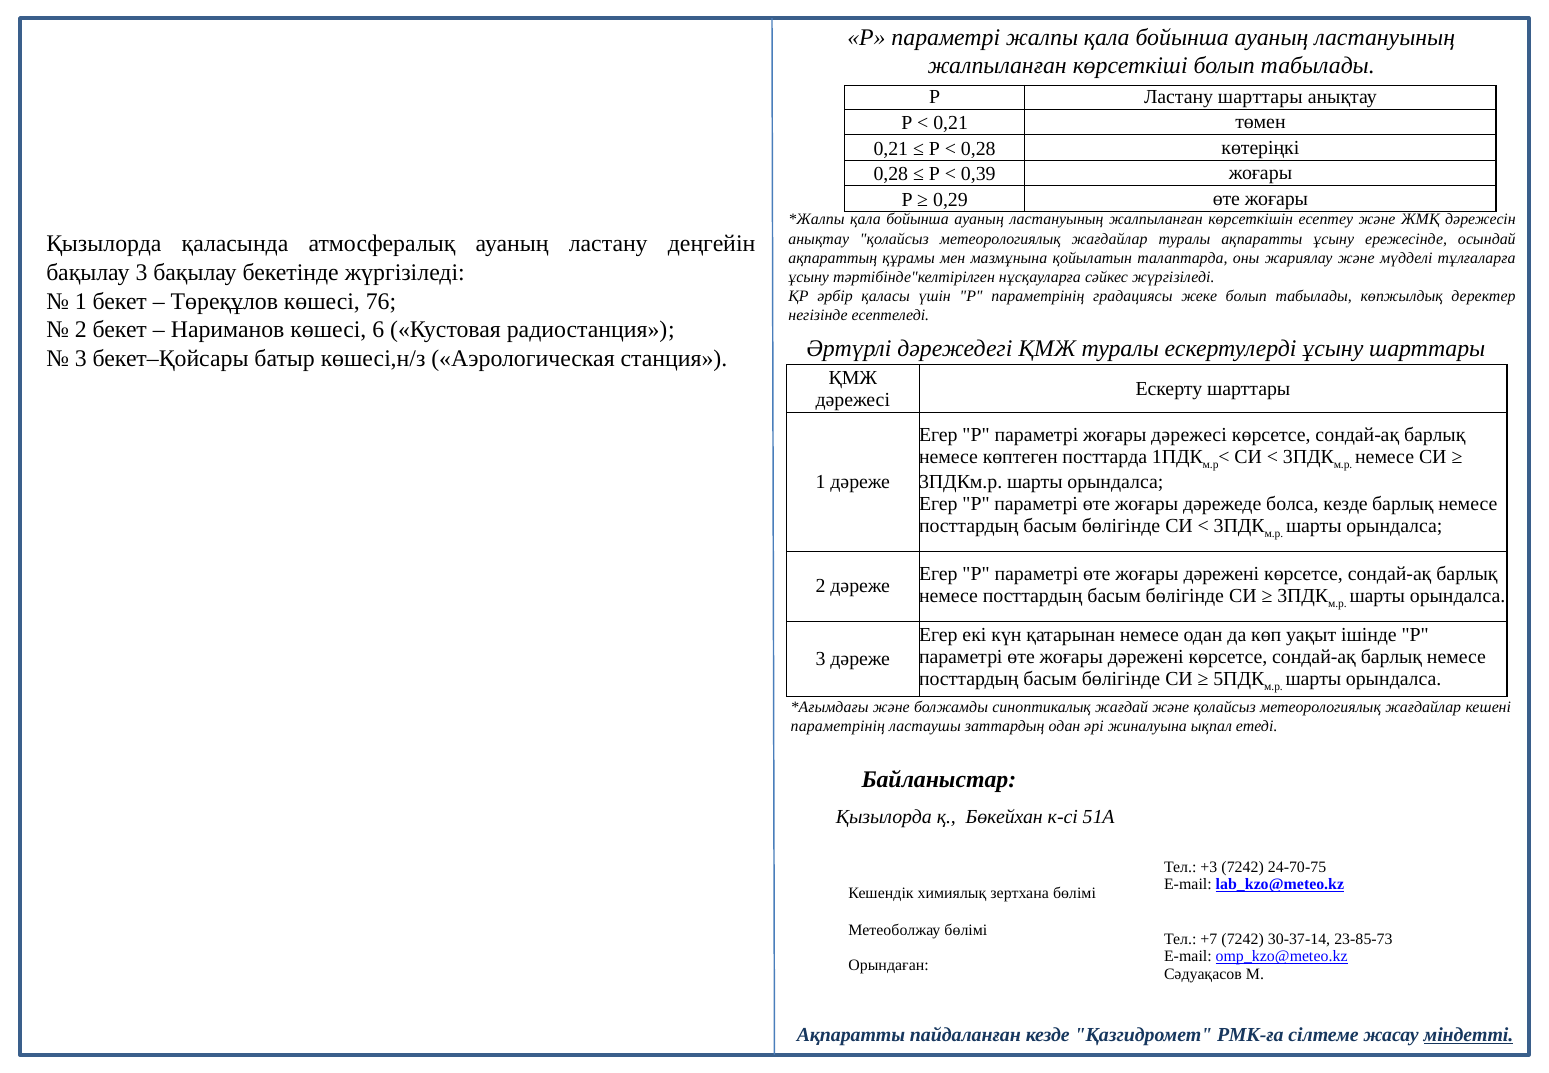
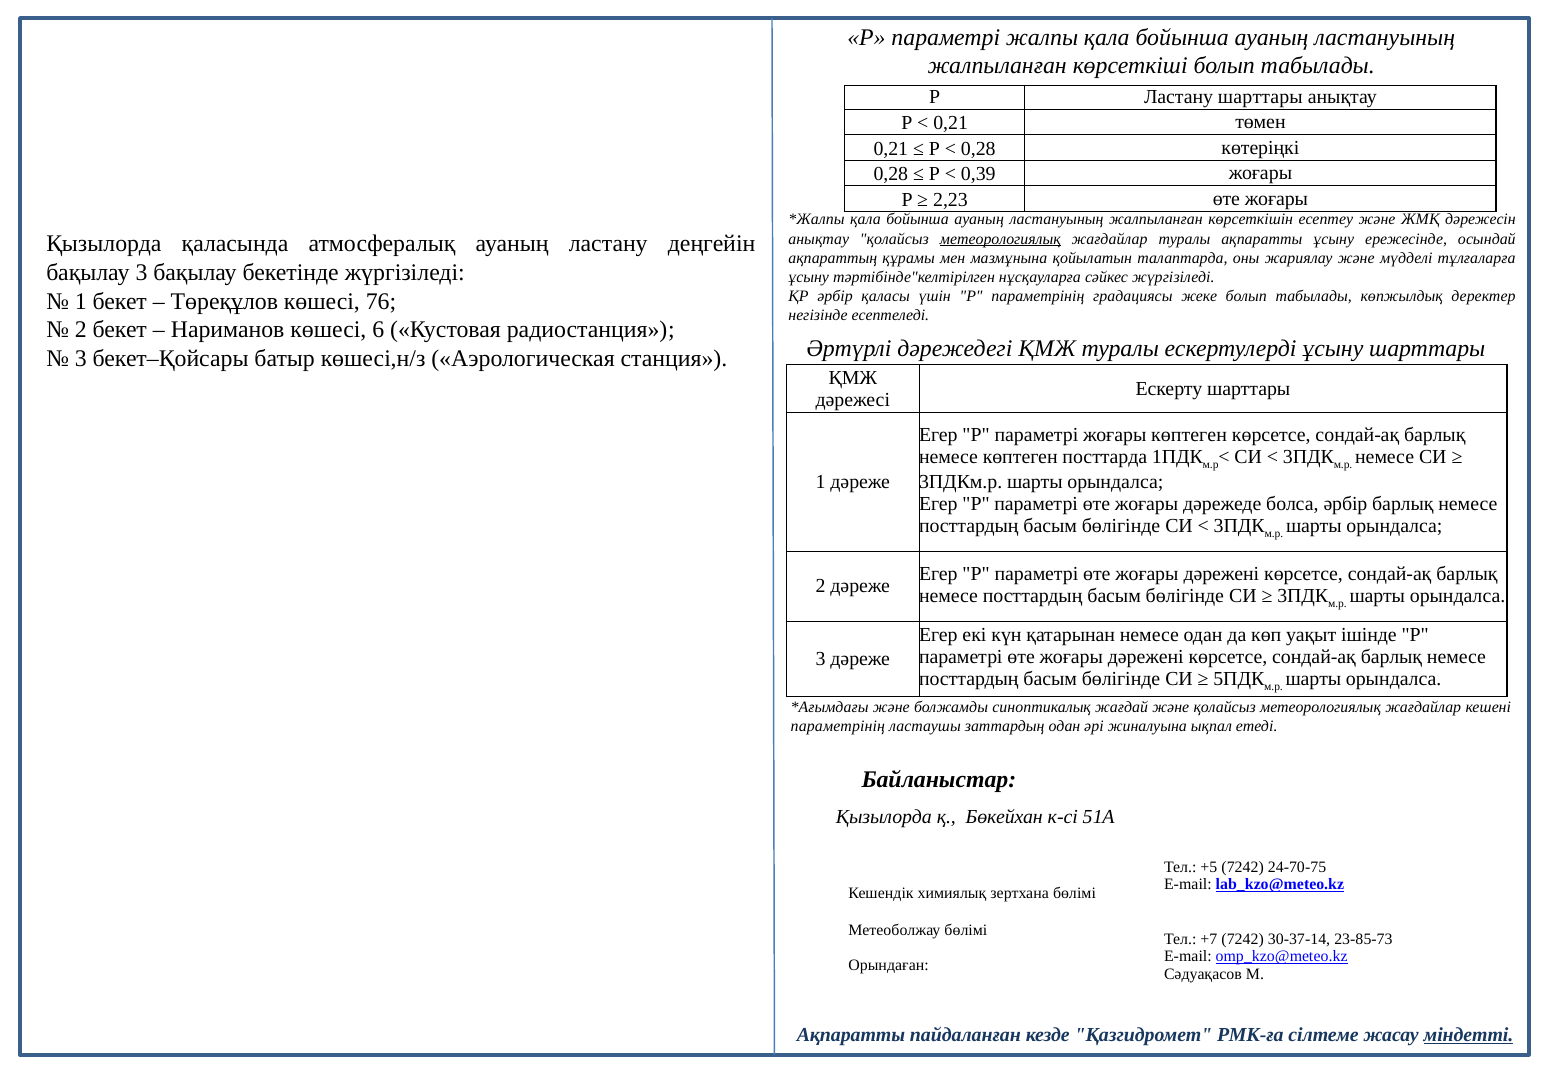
0,29: 0,29 -> 2,23 (950, 199)
метеорологиялық underline: none -> present (1000, 239)
жоғары дәрежесі: дәрежесі -> көптеген (1189, 435)
болса кезде: кезде -> әрбір (1345, 504)
+3: +3 -> +5 (1209, 866)
